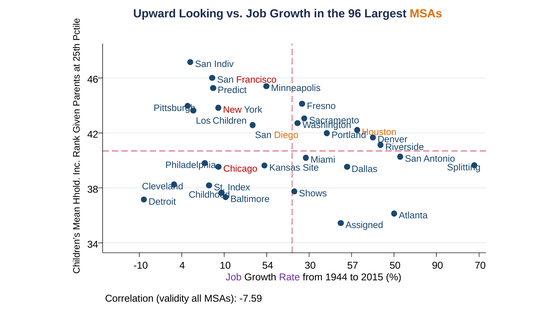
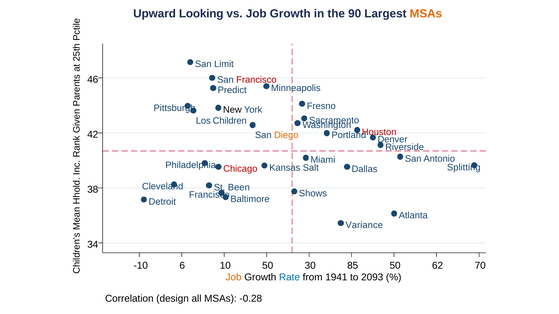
96: 96 -> 90 (355, 14)
Indiv: Indiv -> Limit (224, 64)
New colour: red -> black (232, 110)
Houston colour: orange -> red (379, 132)
Site: Site -> Salt (311, 168)
Index: Index -> Been (239, 188)
Childhood: Childhood -> Francisco (209, 195)
Assigned: Assigned -> Variance (364, 225)
4: 4 -> 6 (182, 266)
10 54: 54 -> 50 (268, 266)
57: 57 -> 85 (353, 266)
90: 90 -> 62 (438, 266)
Job colour: purple -> orange (234, 278)
Rate colour: purple -> blue (290, 278)
1944: 1944 -> 1941 (336, 278)
2015: 2015 -> 2093 (372, 278)
validity: validity -> design (173, 299)
-7.59: -7.59 -> -0.28 (251, 299)
